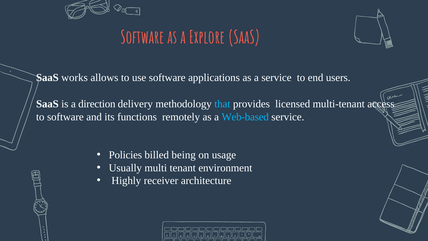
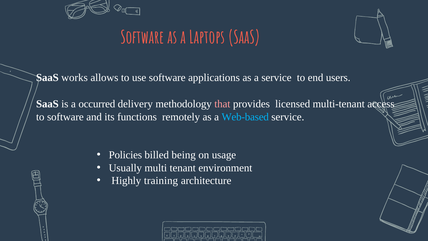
Explore: Explore -> Laptops (207, 38)
direction: direction -> occurred (97, 104)
that colour: light blue -> pink (222, 104)
receiver: receiver -> training (161, 181)
